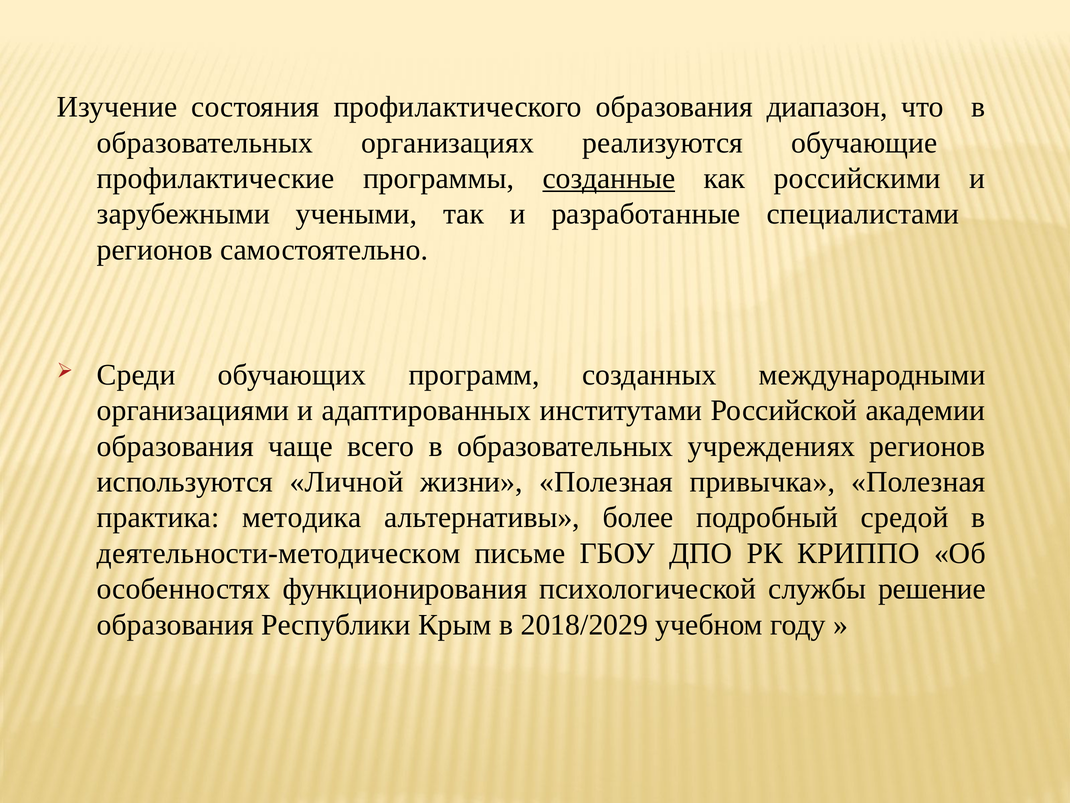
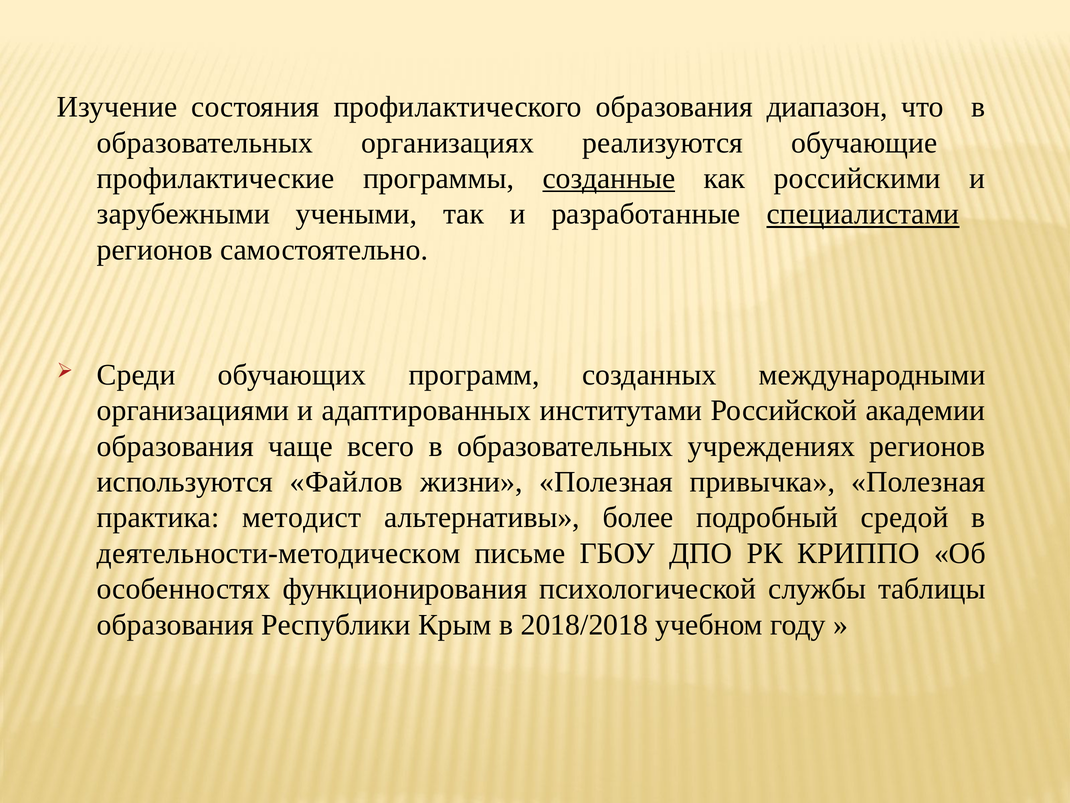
специалистами underline: none -> present (863, 214)
Личной: Личной -> Файлов (346, 482)
методика: методика -> методист (302, 517)
решение: решение -> таблицы (932, 589)
2018/2029: 2018/2029 -> 2018/2018 (584, 624)
